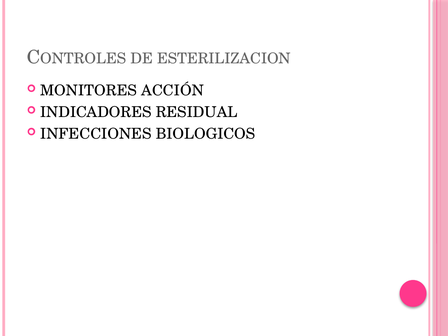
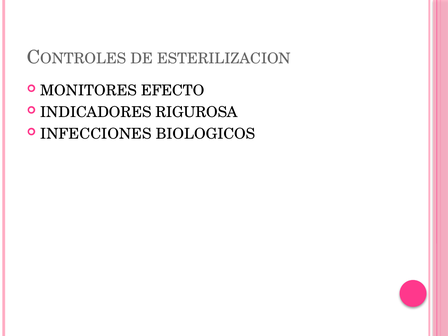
ACCIÓN: ACCIÓN -> EFECTO (173, 91)
RESIDUAL: RESIDUAL -> RIGUROSA (197, 112)
